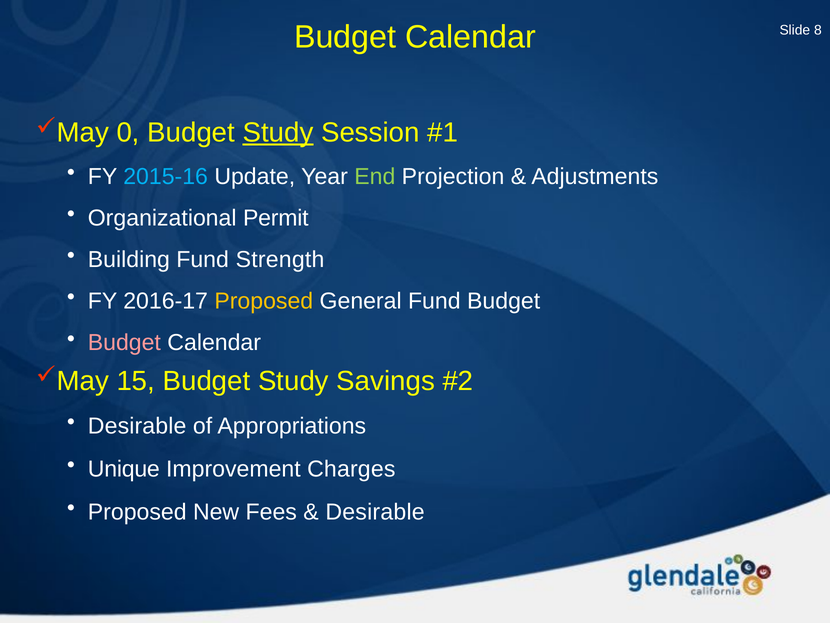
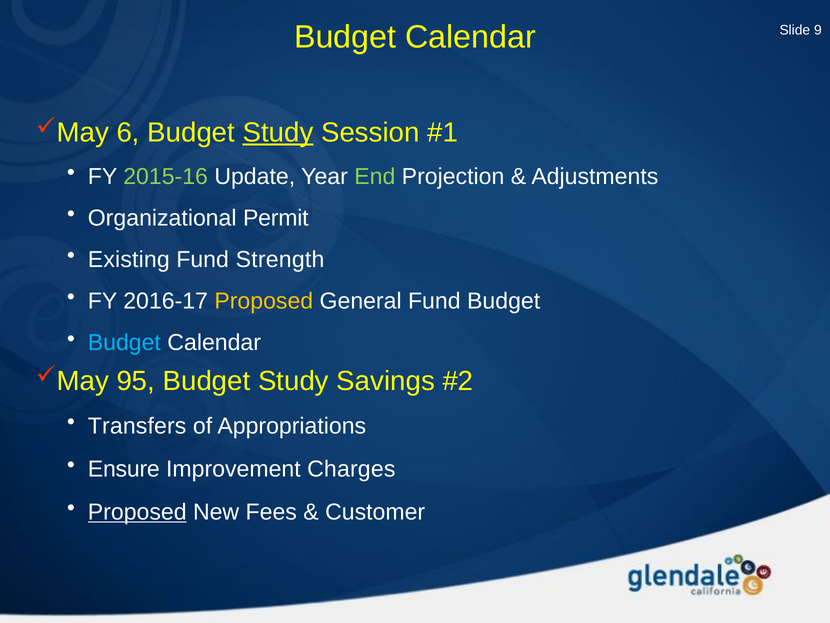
8: 8 -> 9 (818, 30)
0: 0 -> 6 (128, 132)
2015-16 colour: light blue -> light green (166, 176)
Building: Building -> Existing (129, 259)
Budget colour: pink -> light blue (124, 342)
15: 15 -> 95 (136, 381)
Desirable: Desirable -> Transfers (137, 426)
Unique: Unique -> Ensure (124, 469)
Proposed underline: none -> present (137, 512)
Desirable: Desirable -> Customer (375, 512)
